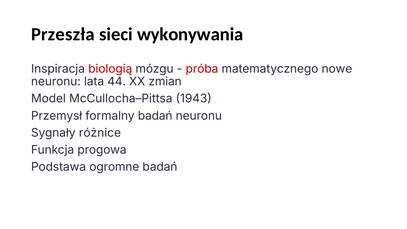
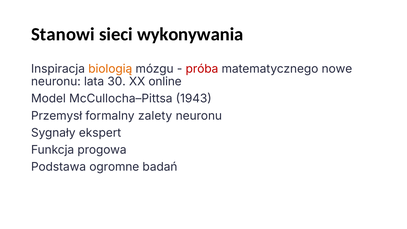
Przeszła: Przeszła -> Stanowi (63, 34)
biologią colour: red -> orange (110, 69)
44: 44 -> 30 (117, 82)
zmian: zmian -> online (165, 82)
formalny badań: badań -> zalety (155, 116)
różnice: różnice -> ekspert (100, 133)
